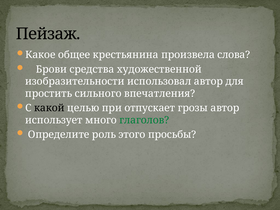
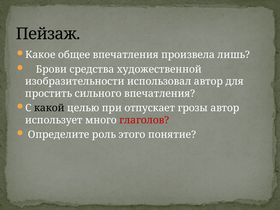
общее крестьянина: крестьянина -> впечатления (126, 55)
слова: слова -> лишь (234, 55)
глаголов colour: green -> red (144, 120)
просьбы: просьбы -> понятие (172, 135)
